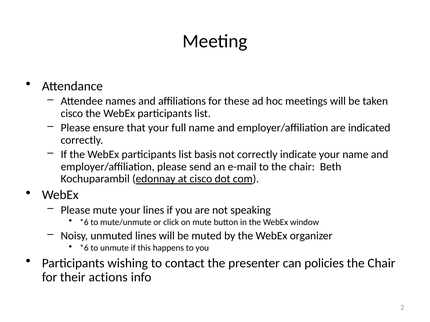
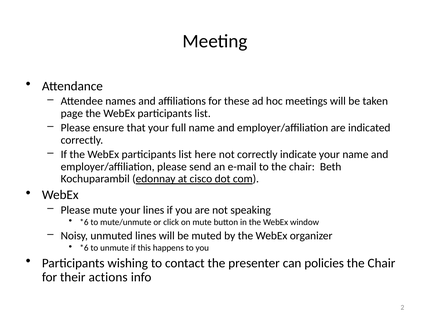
cisco: cisco -> page (72, 114)
basis: basis -> here (205, 155)
